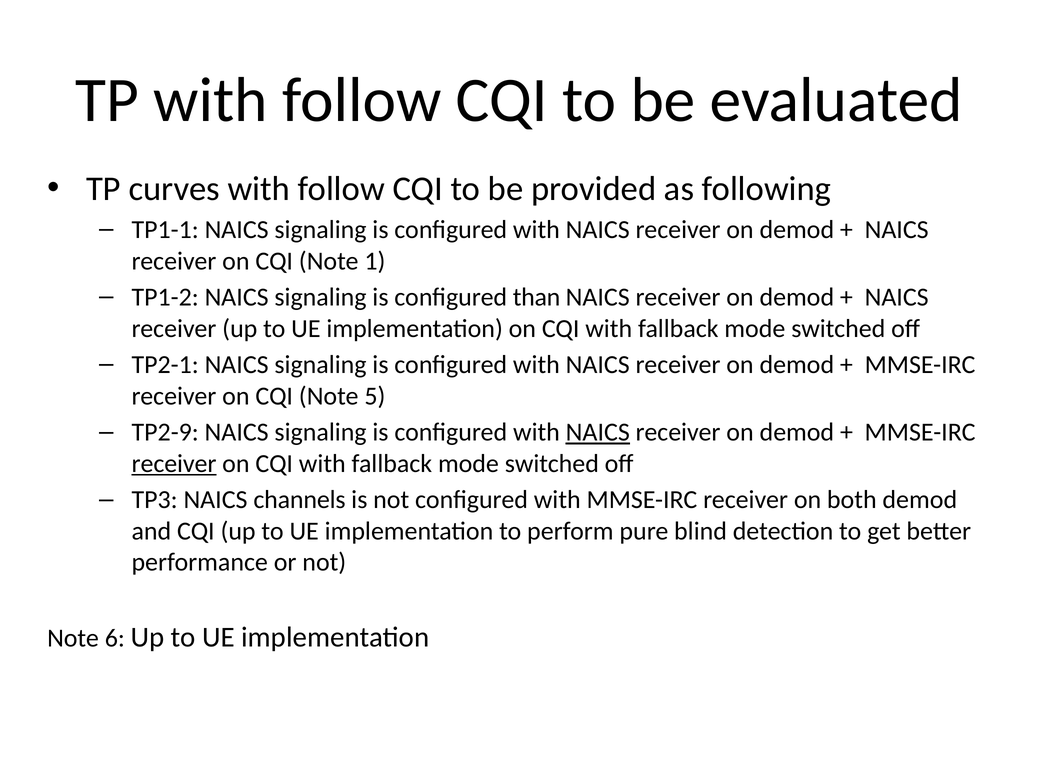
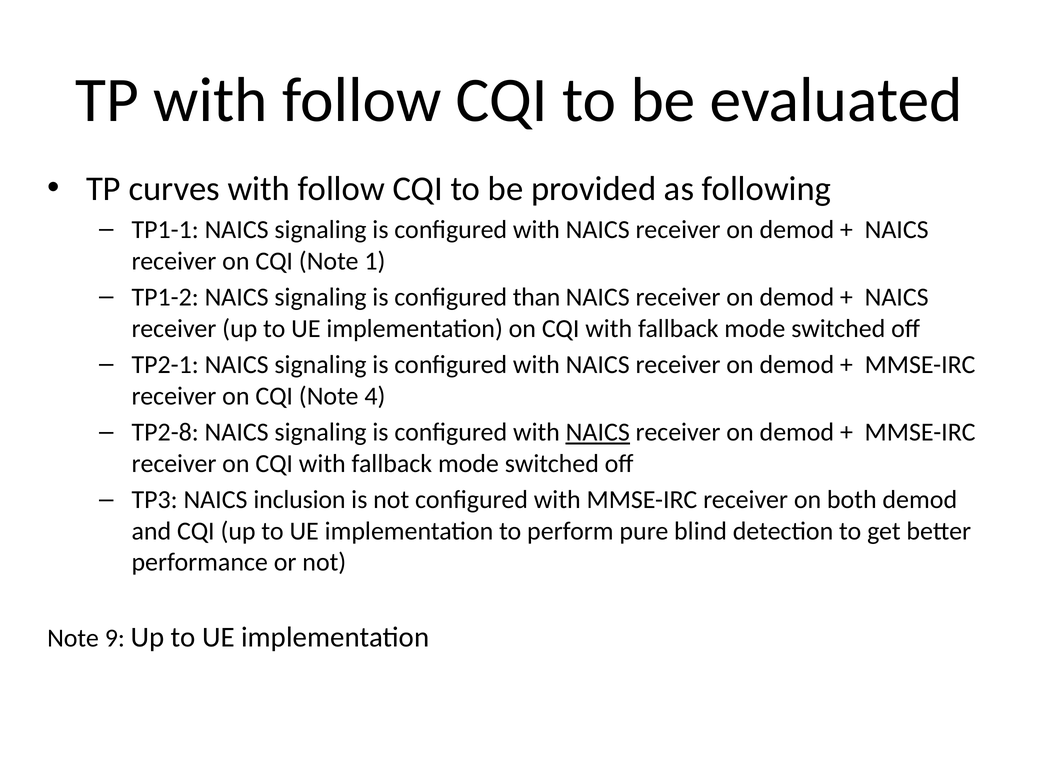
5: 5 -> 4 (375, 396)
TP2-9: TP2-9 -> TP2-8 (165, 432)
receiver underline: present -> none (174, 464)
channels: channels -> inclusion (300, 500)
6: 6 -> 9 (115, 639)
